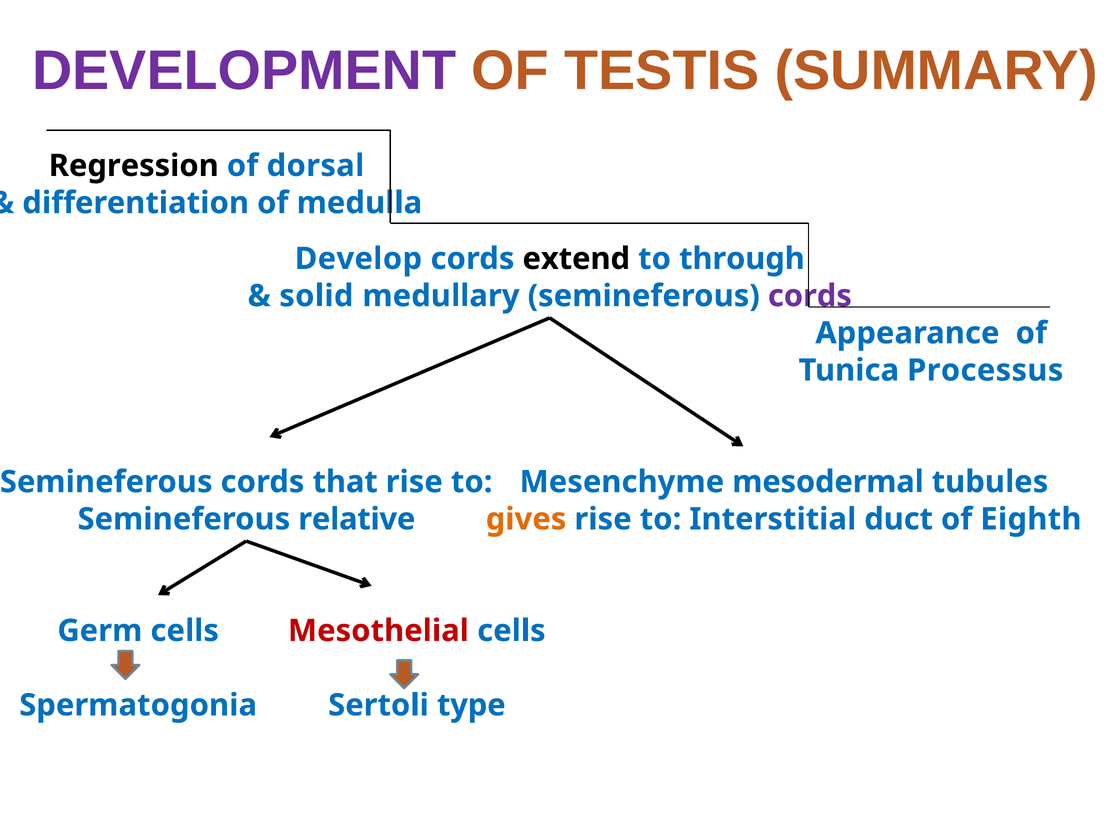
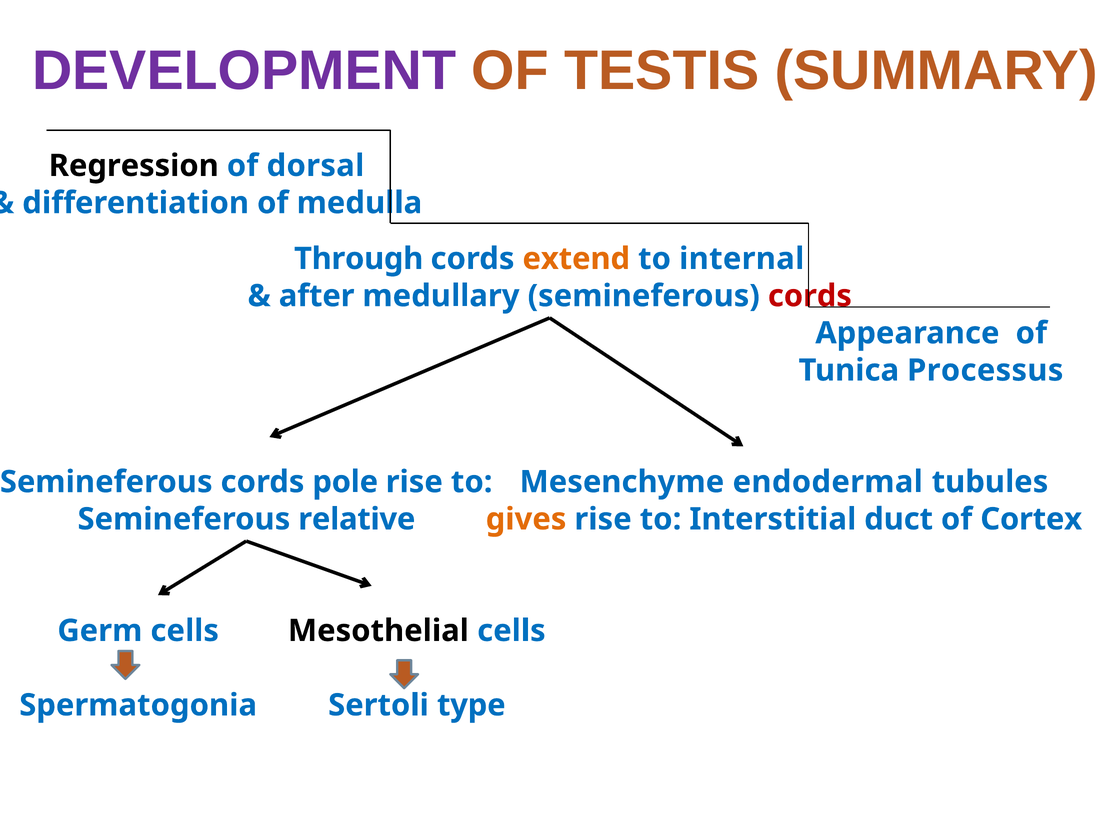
Develop: Develop -> Through (359, 259)
extend colour: black -> orange (576, 259)
through: through -> internal (742, 259)
solid: solid -> after (317, 296)
cords colour: purple -> red (810, 296)
that: that -> pole (345, 482)
mesodermal: mesodermal -> endodermal (828, 482)
Eighth: Eighth -> Cortex (1031, 519)
Mesothelial colour: red -> black (378, 630)
